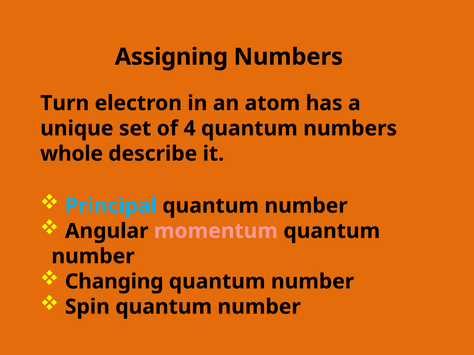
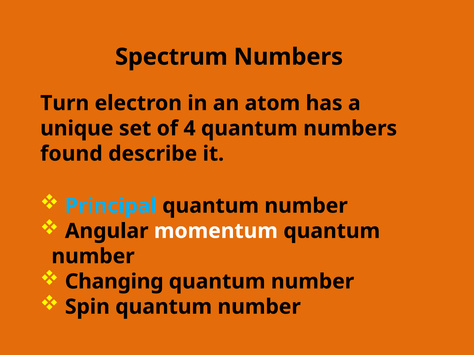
Assigning: Assigning -> Spectrum (171, 57)
whole: whole -> found (71, 154)
momentum colour: pink -> white (216, 231)
